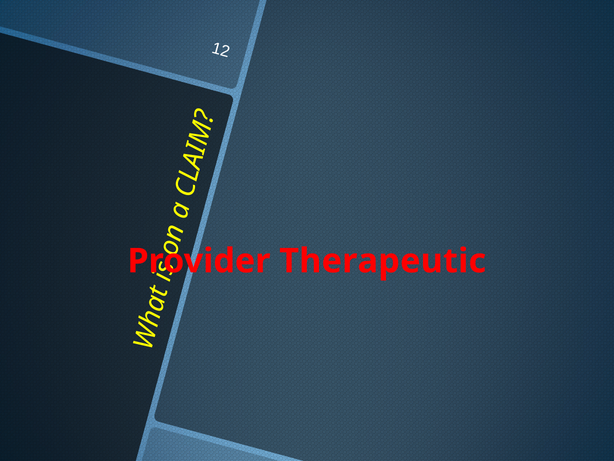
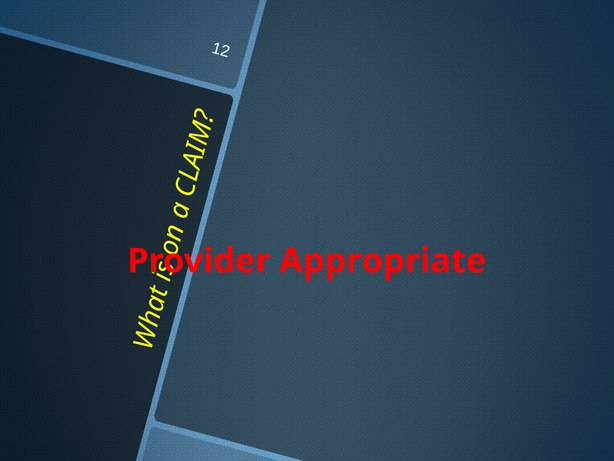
Therapeutic: Therapeutic -> Appropriate (383, 261)
